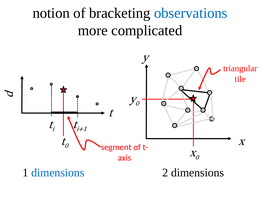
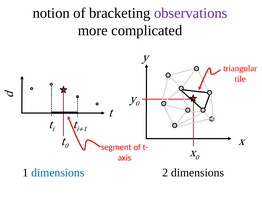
observations colour: blue -> purple (191, 13)
